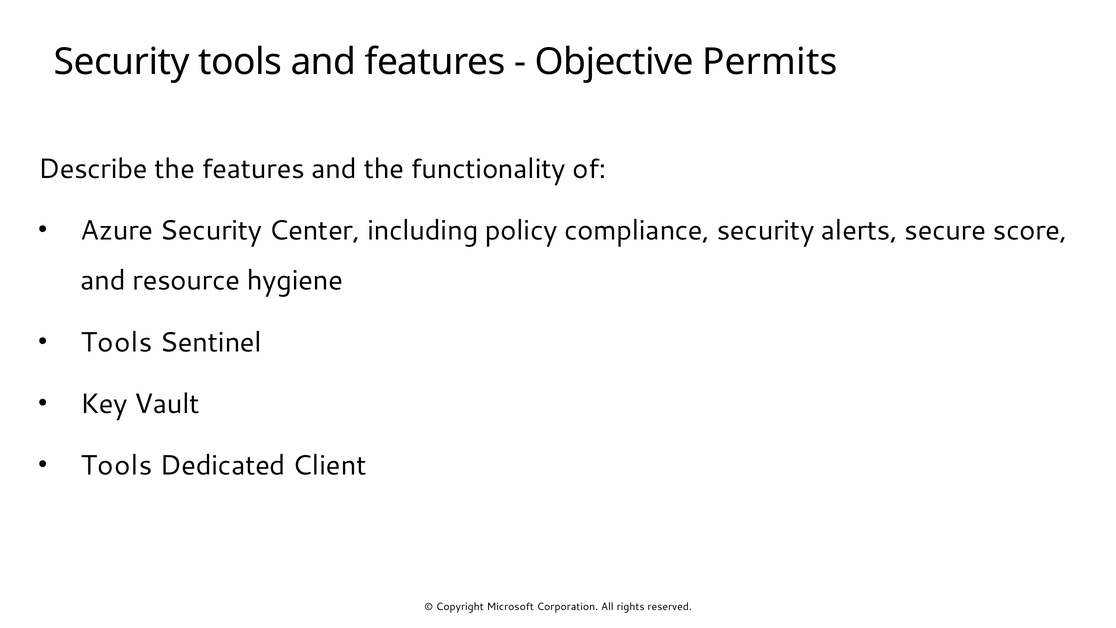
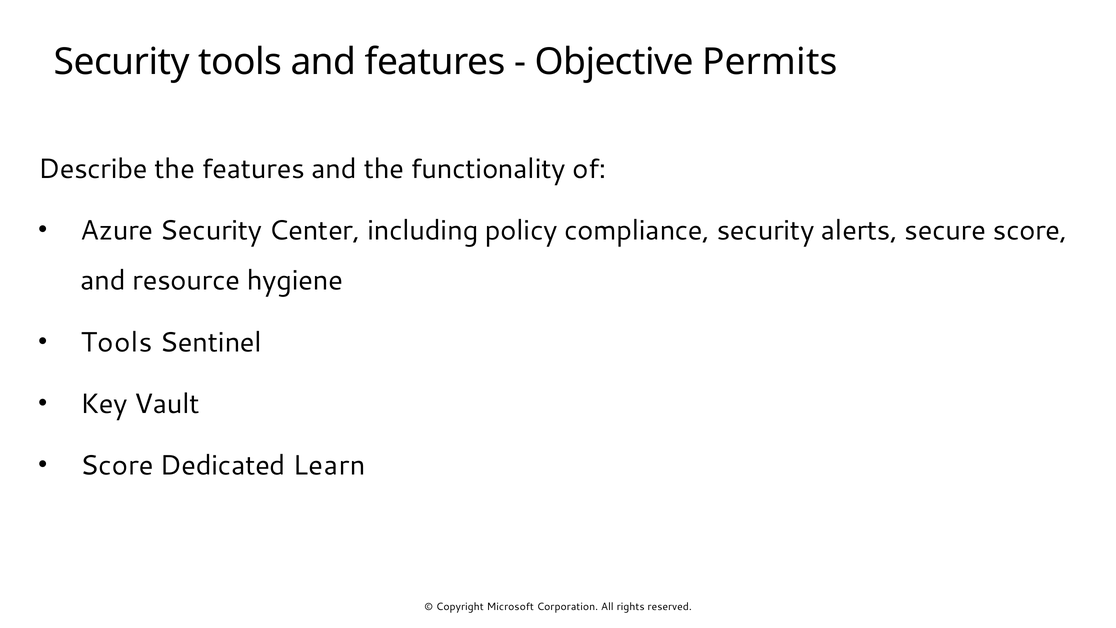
Tools: Tools -> Score (117, 465)
Client: Client -> Learn (329, 465)
